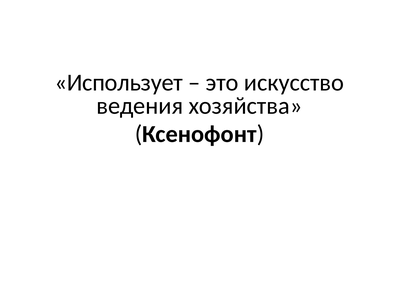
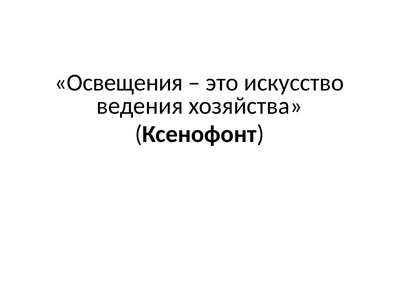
Использует: Использует -> Освещения (119, 83)
